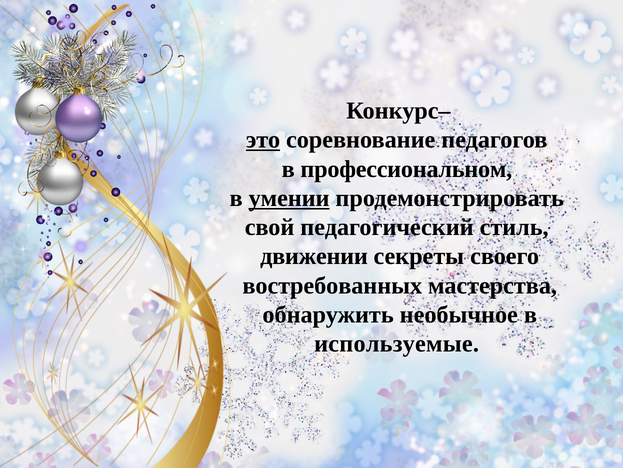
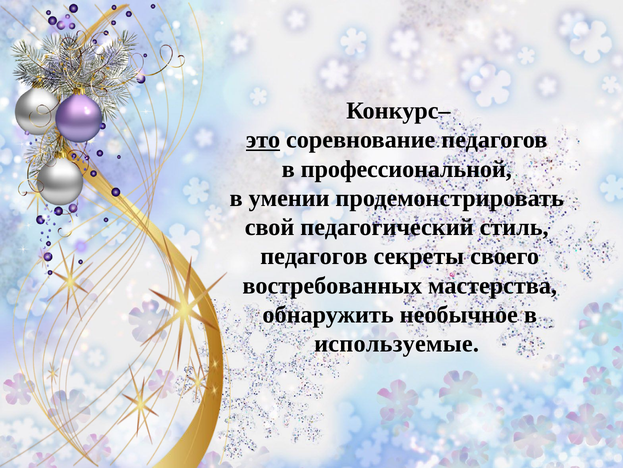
профессиональном: профессиональном -> профессиональной (406, 169)
умении underline: present -> none (289, 198)
движении: движении -> педагогов (314, 256)
